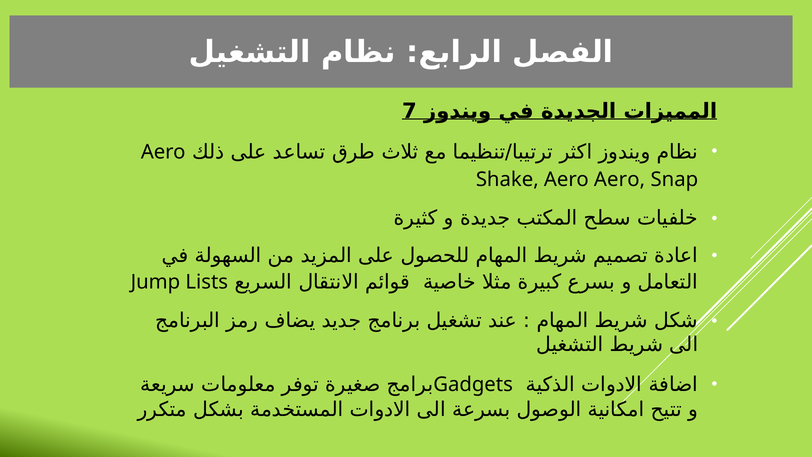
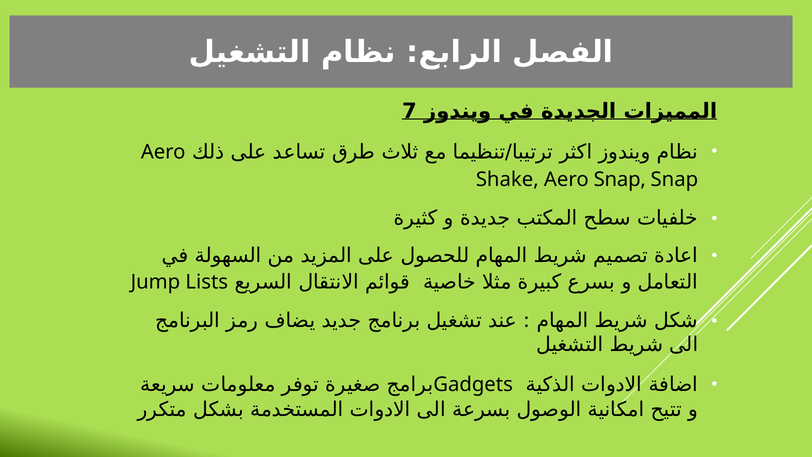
Aero Aero: Aero -> Snap (620, 179)
